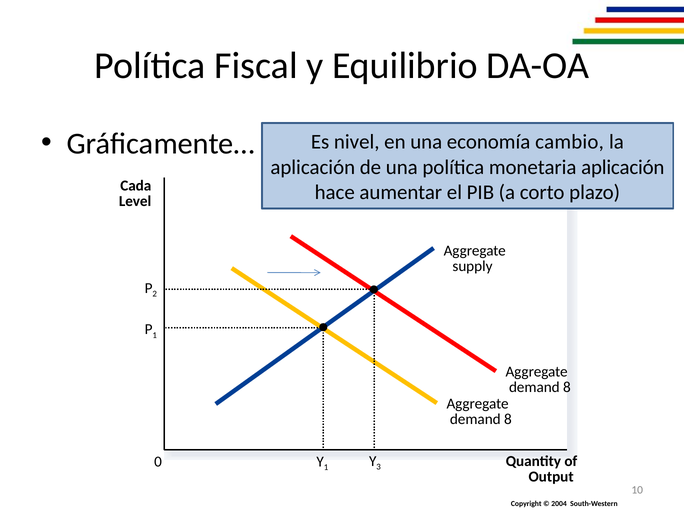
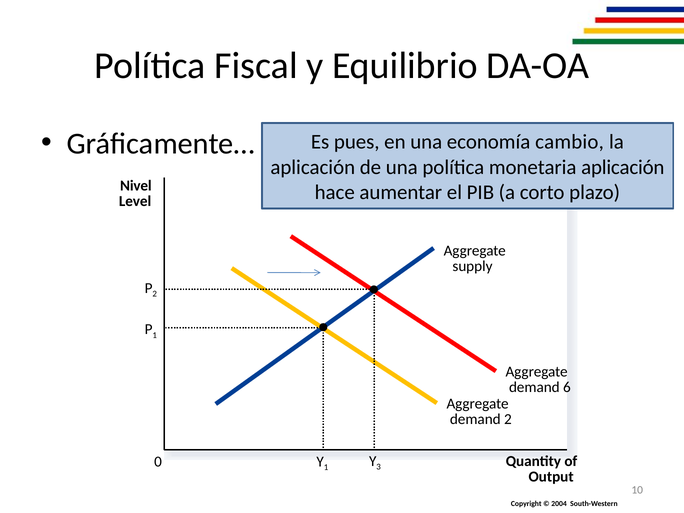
nivel: nivel -> pues (357, 142)
Cada: Cada -> Nivel (136, 186)
8: 8 -> 6 (567, 387)
8: 8 -> 2 (508, 419)
